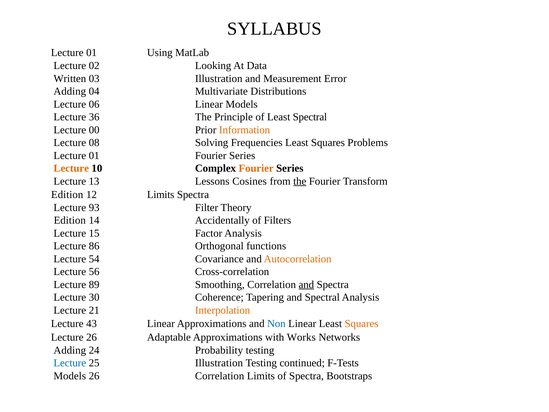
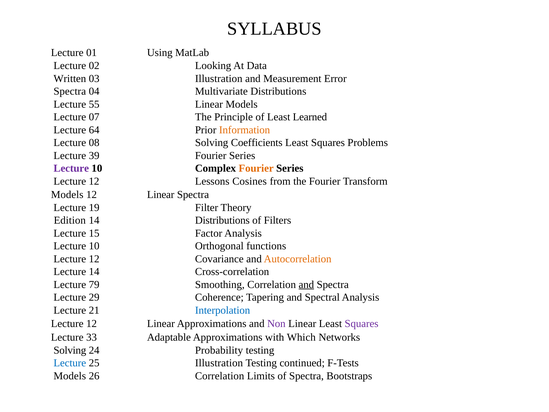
Adding: Adding -> Spectra (70, 91)
06: 06 -> 55 (94, 104)
36: 36 -> 07 (94, 117)
Least Spectral: Spectral -> Learned (310, 117)
00: 00 -> 64 (94, 130)
Frequencies: Frequencies -> Coefficients (257, 143)
01: 01 -> 39 (94, 155)
Lecture colour: orange -> purple (71, 168)
13: 13 -> 12 (94, 181)
the underline: present -> none (300, 181)
Edition: Edition -> Models (67, 195)
Limits: Limits -> Linear (161, 195)
93: 93 -> 19 (94, 207)
14 Accidentally: Accidentally -> Distributions (222, 220)
86: 86 -> 10 (94, 246)
54: 54 -> 12 (94, 259)
Lecture 56: 56 -> 14 (94, 272)
89: 89 -> 79 (94, 284)
30: 30 -> 29 (94, 297)
Interpolation colour: orange -> blue (223, 310)
43: 43 -> 12 (92, 324)
Non colour: blue -> purple (276, 324)
Squares colour: orange -> purple (362, 324)
Lecture 26: 26 -> 33 (92, 337)
Works: Works -> Which (301, 337)
Adding: Adding -> Solving (70, 350)
